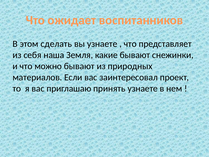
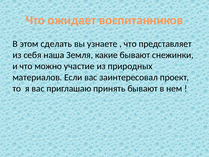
можно бывают: бывают -> участие (79, 66)
принять узнаете: узнаете -> бывают (143, 88)
